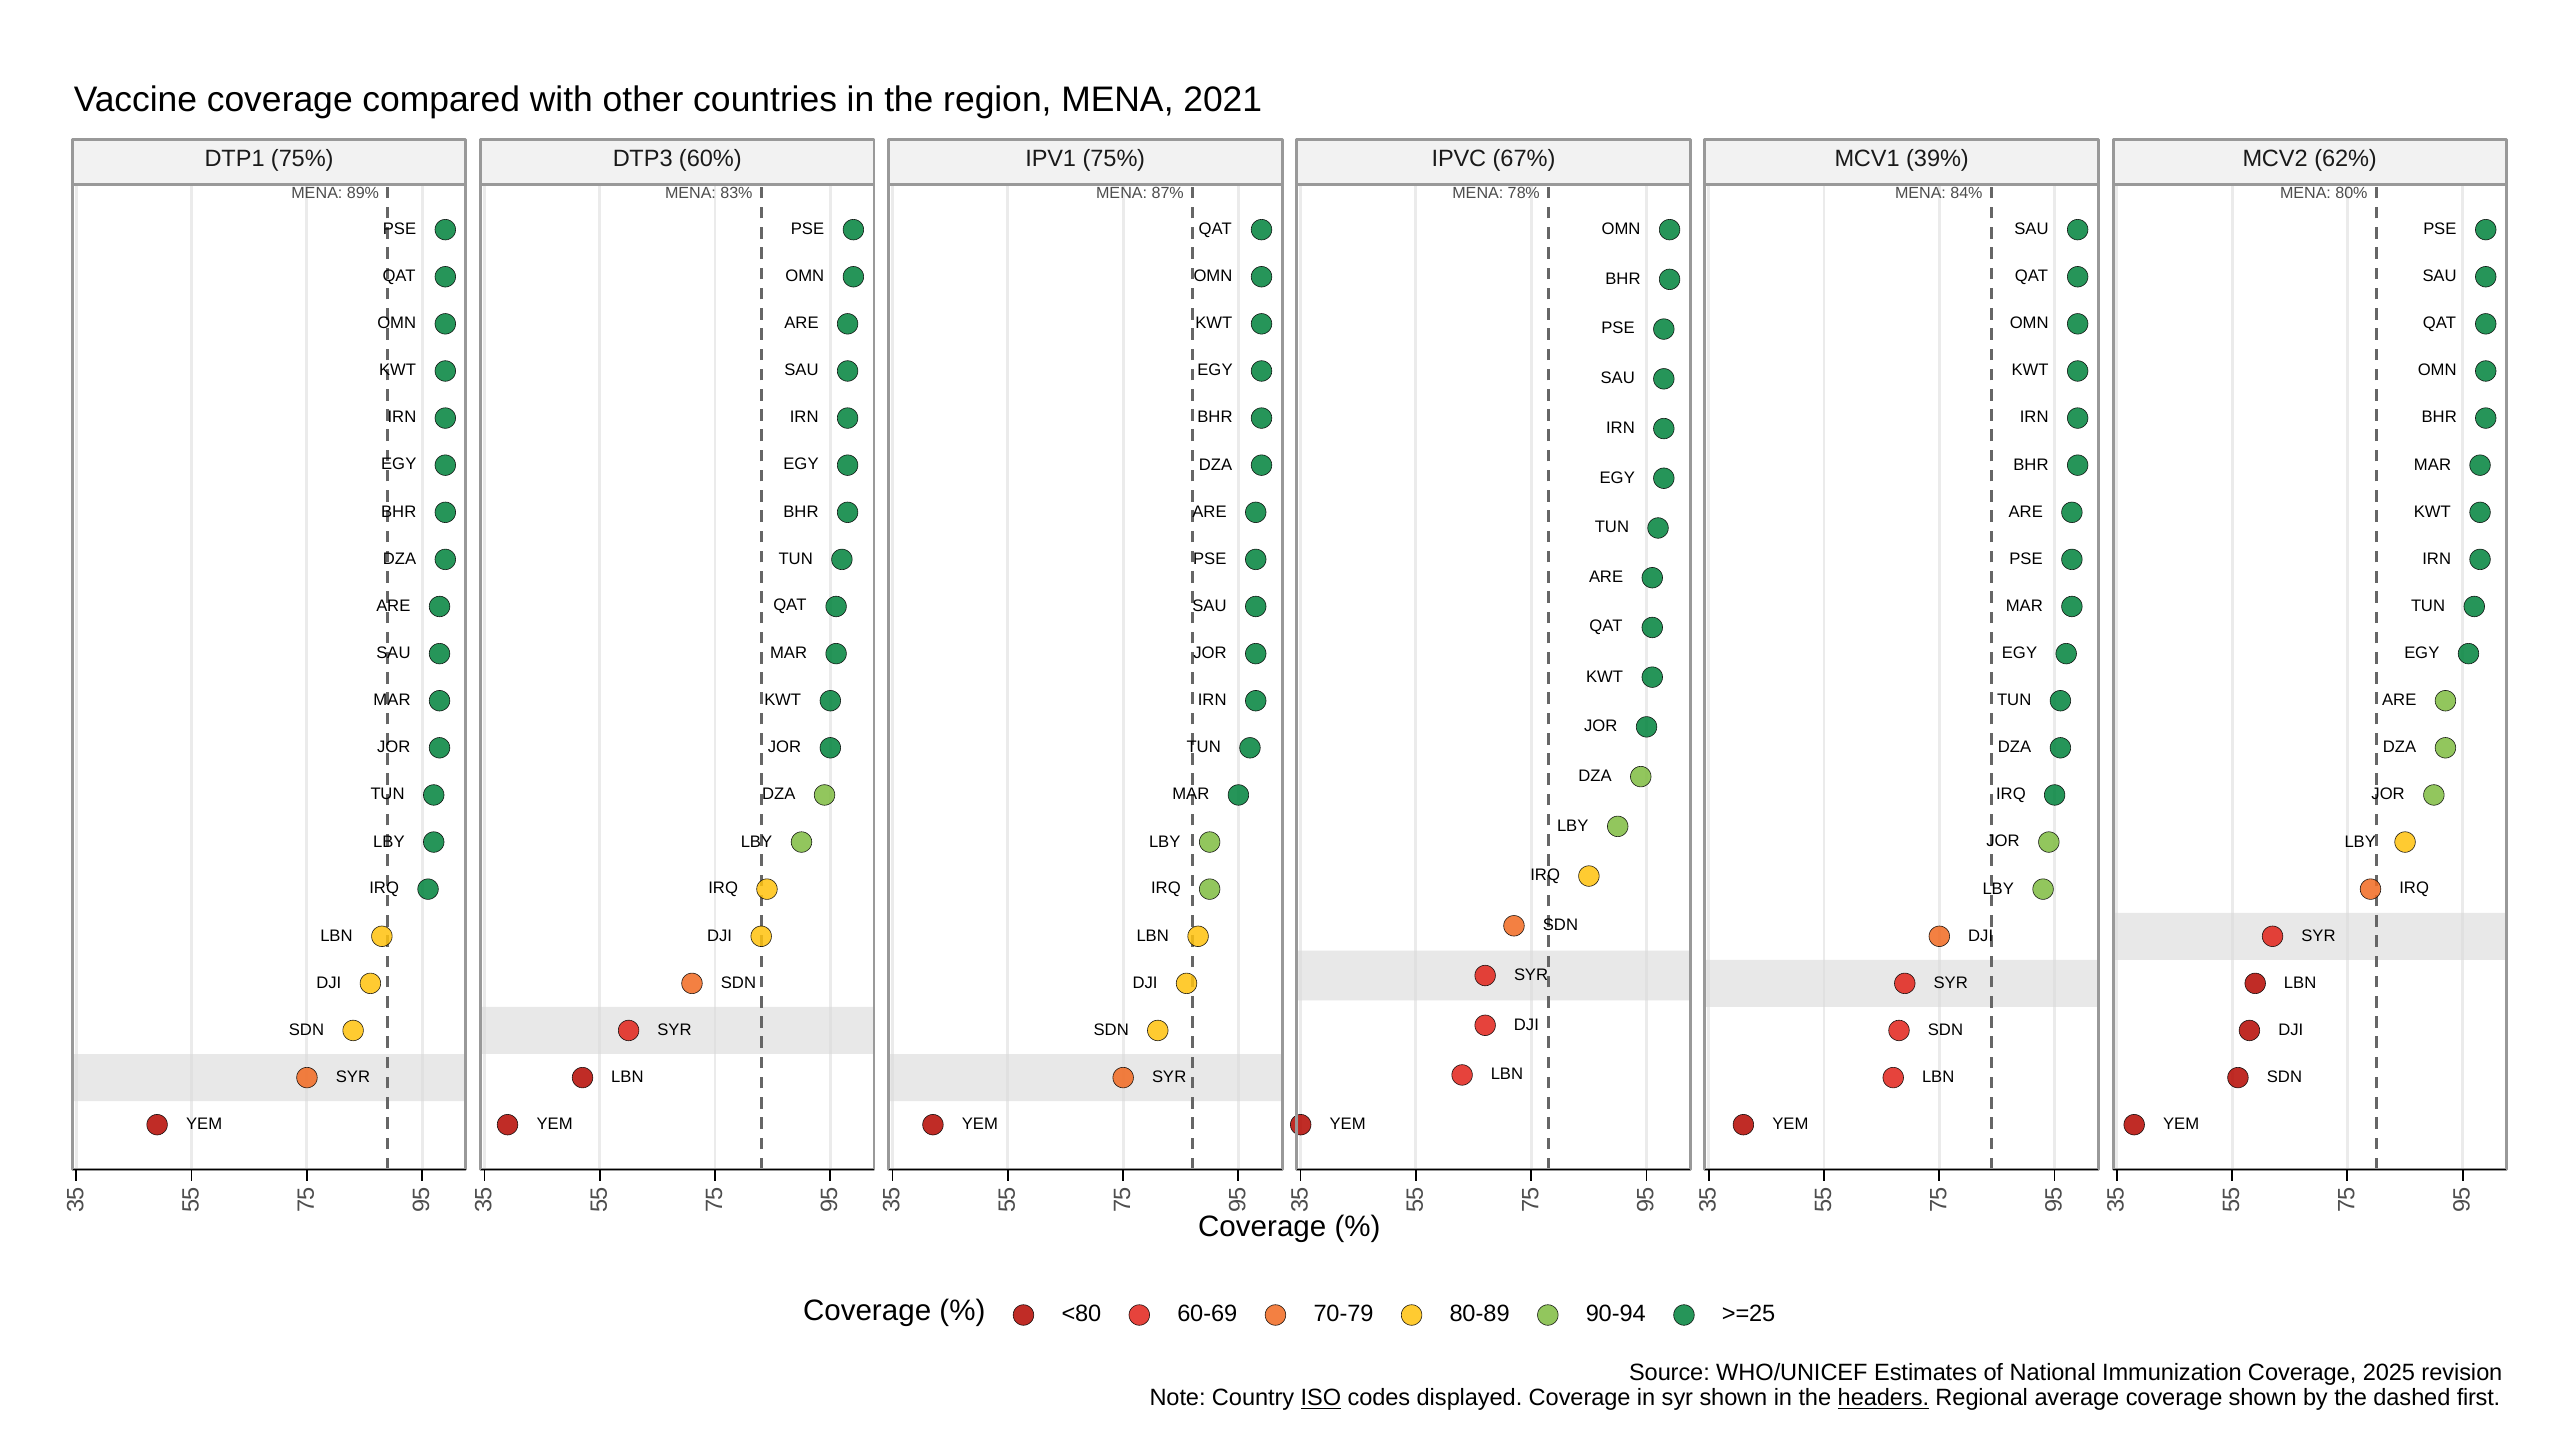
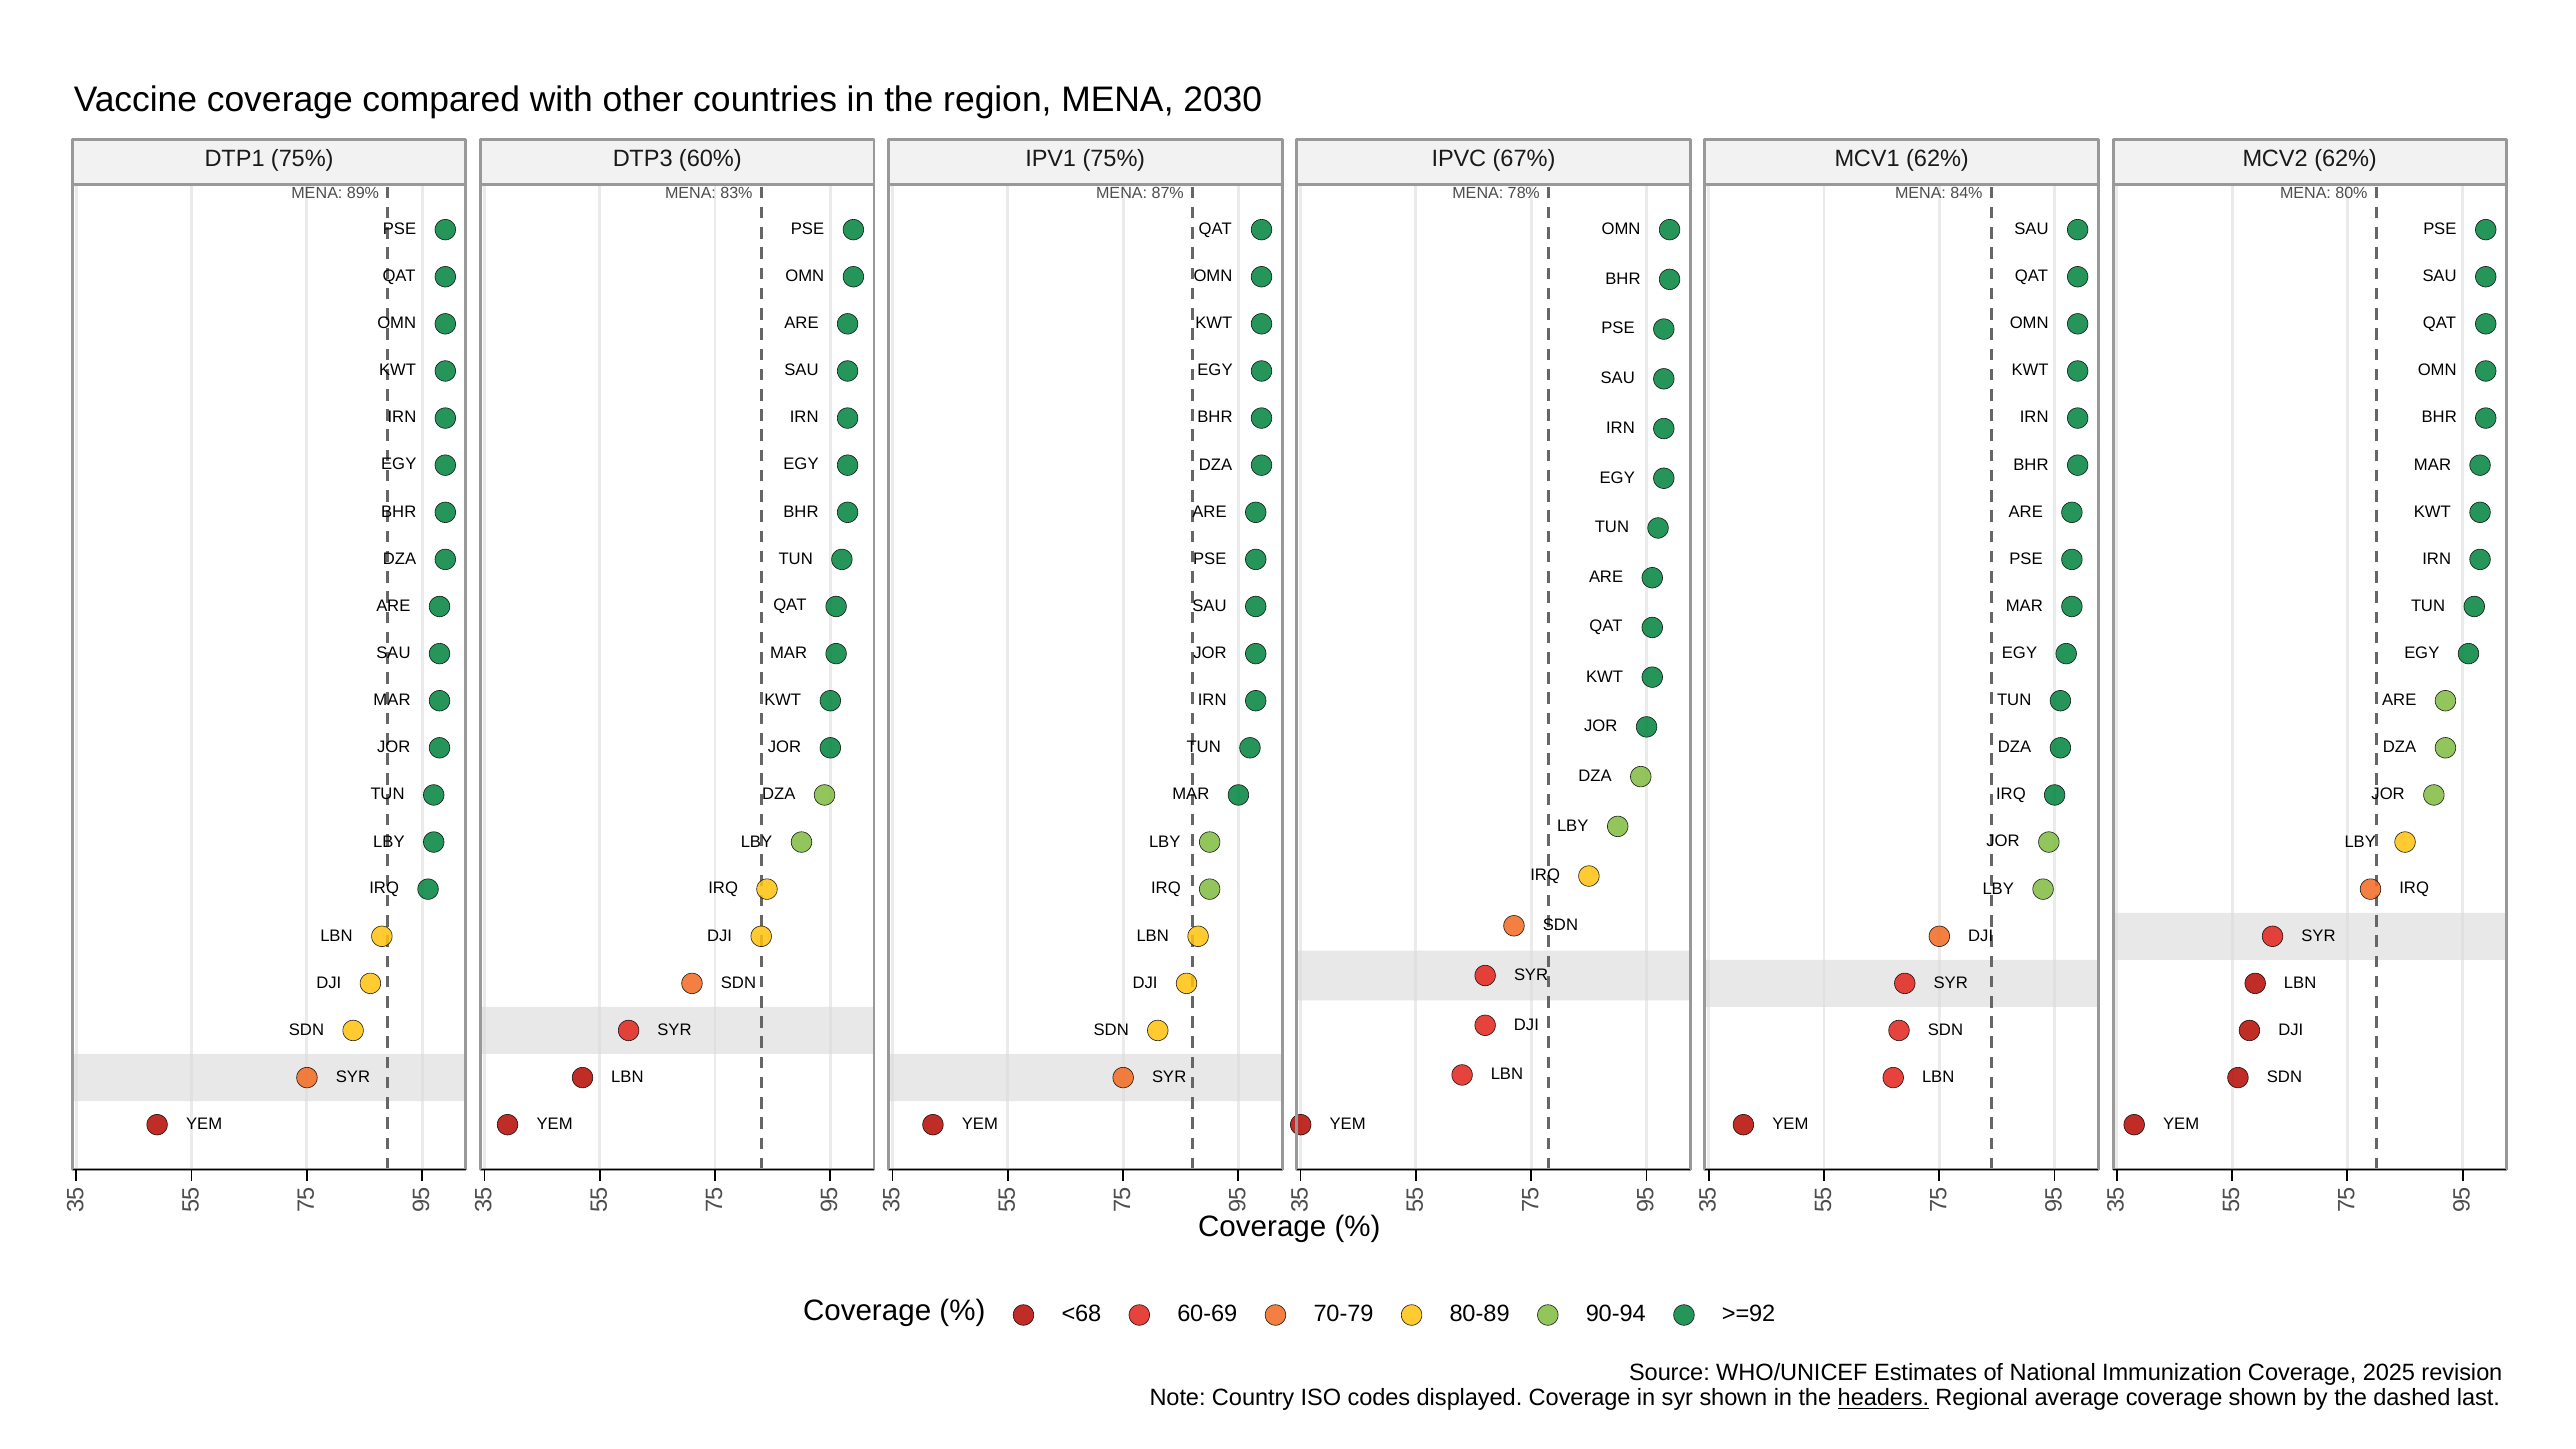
2021: 2021 -> 2030 (1223, 100)
MCV1 39%: 39% -> 62% (1937, 159)
<80: <80 -> <68 (1081, 1314)
>=25: >=25 -> >=92 (1749, 1314)
ISO underline: present -> none (1321, 1398)
first: first -> last (2478, 1398)
